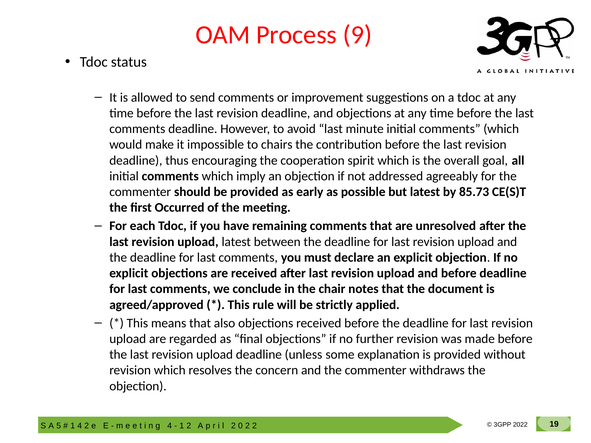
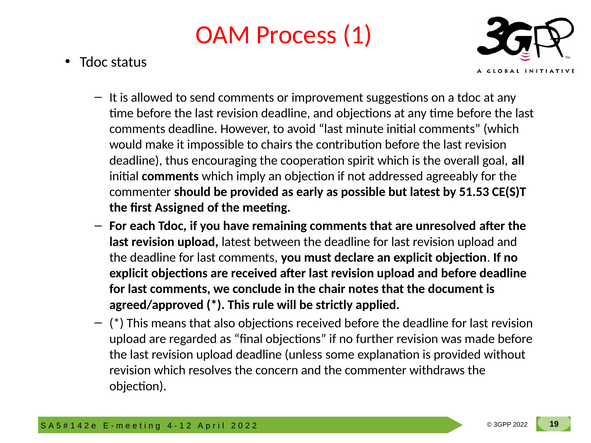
Process 9: 9 -> 1 (357, 35)
85.73: 85.73 -> 51.53 (474, 192)
Occurred: Occurred -> Assigned (179, 208)
